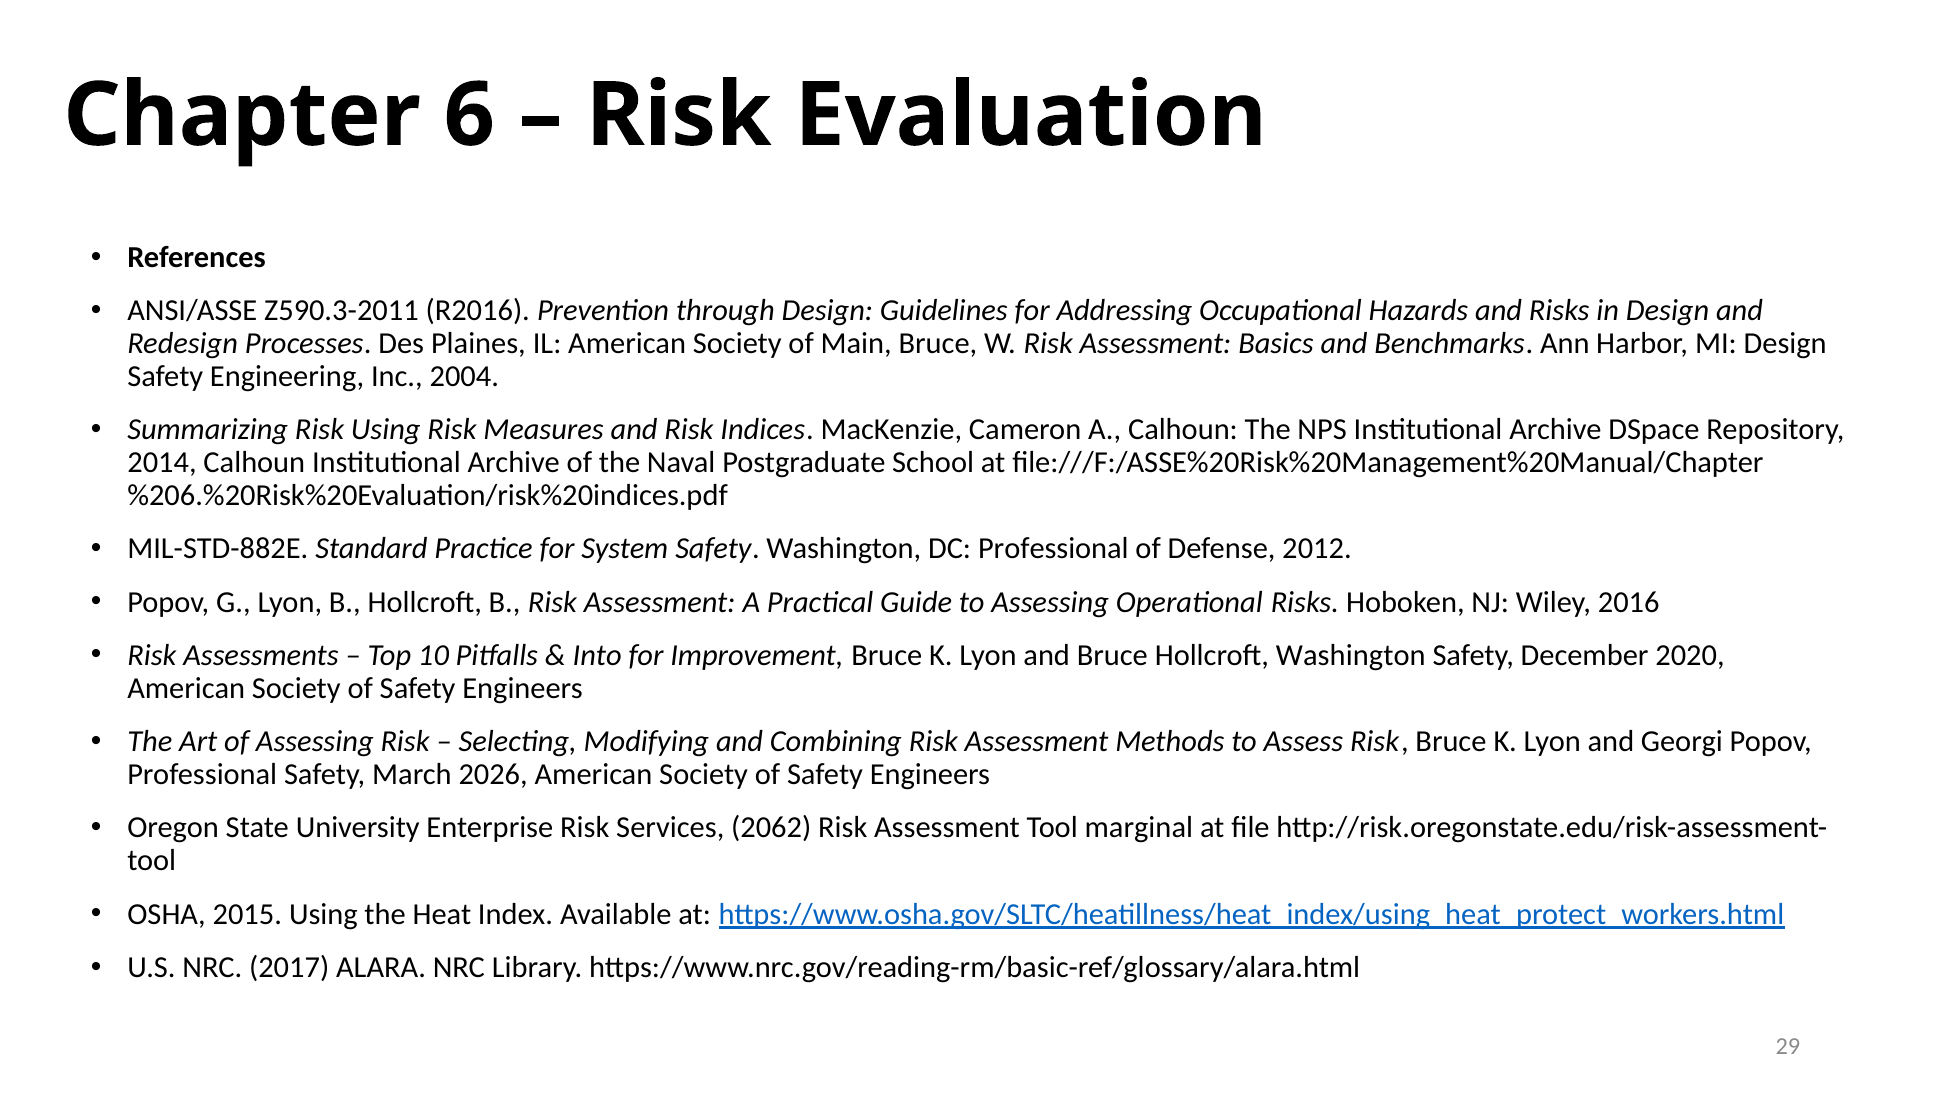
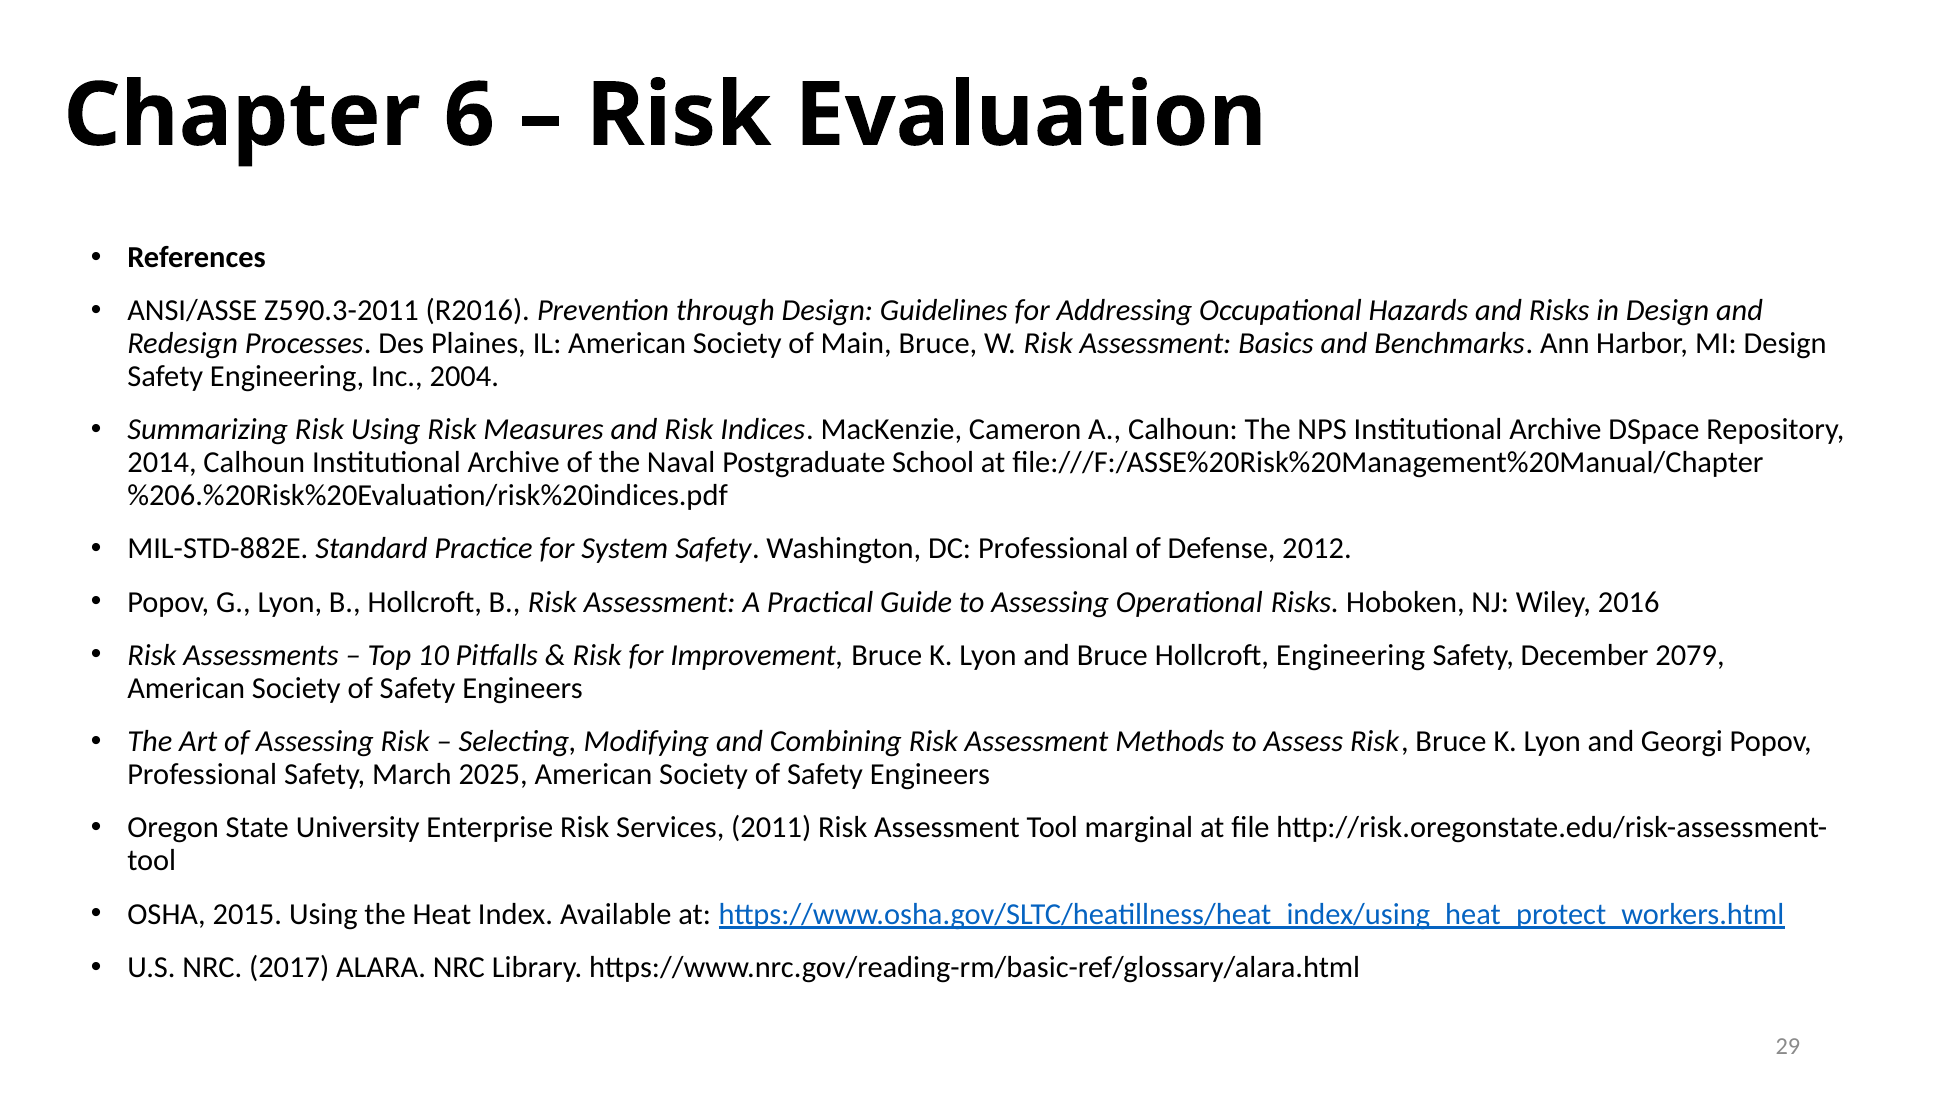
Into: Into -> Risk (597, 656)
Hollcroft Washington: Washington -> Engineering (1351, 656)
2020: 2020 -> 2079 (1690, 656)
2026: 2026 -> 2025 (493, 775)
2062: 2062 -> 2011 (771, 828)
